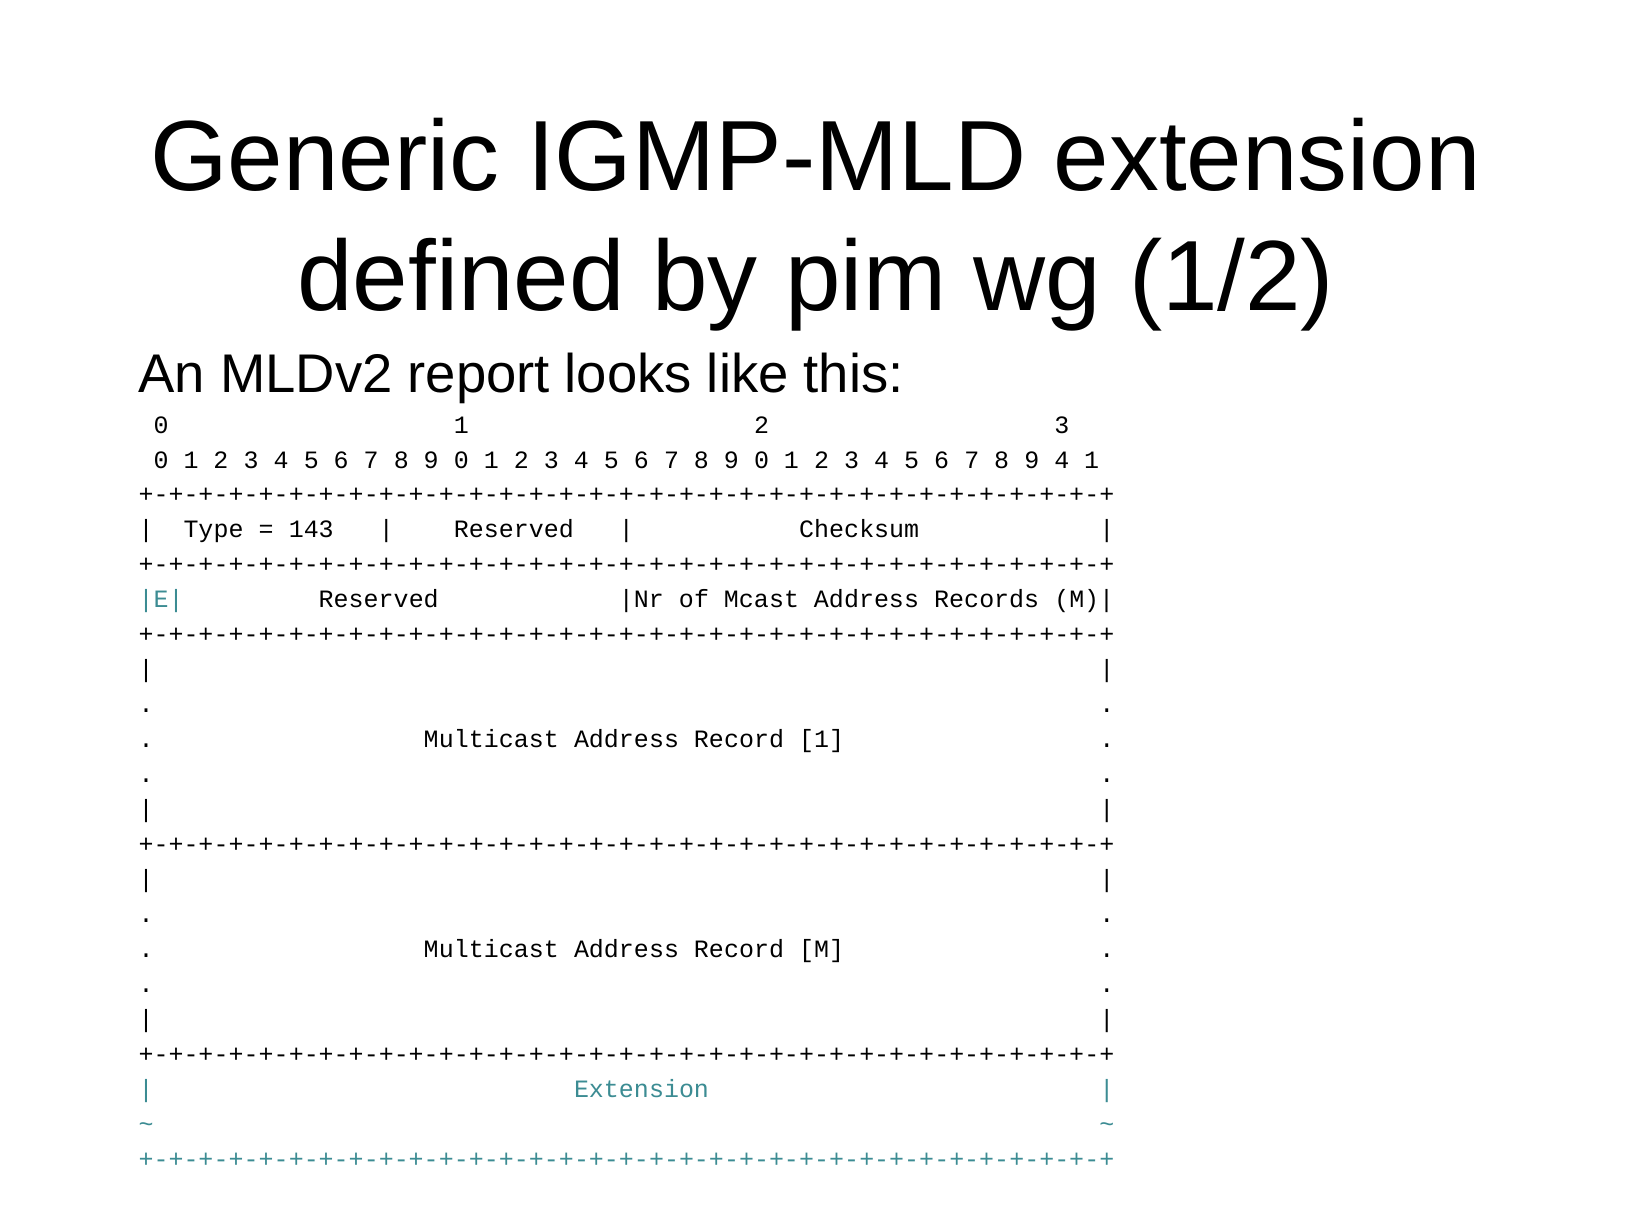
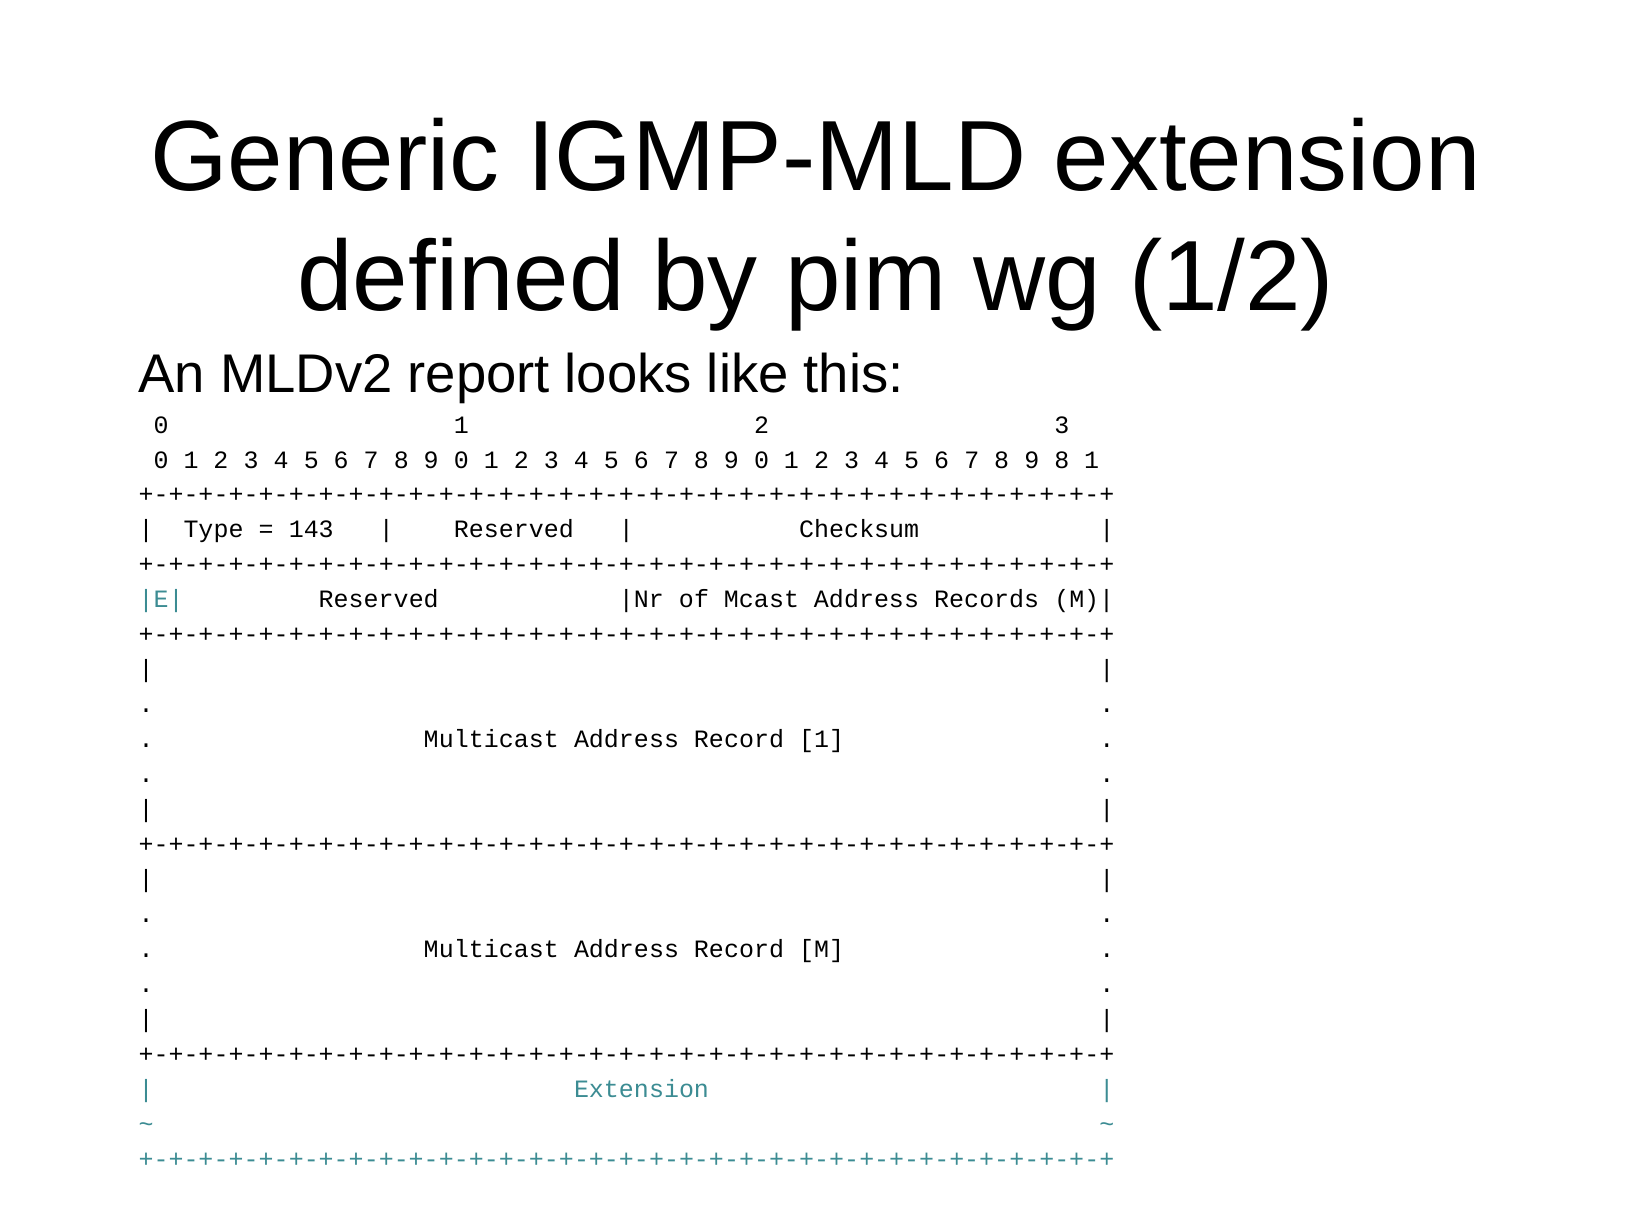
9 4: 4 -> 8 (1062, 460)
